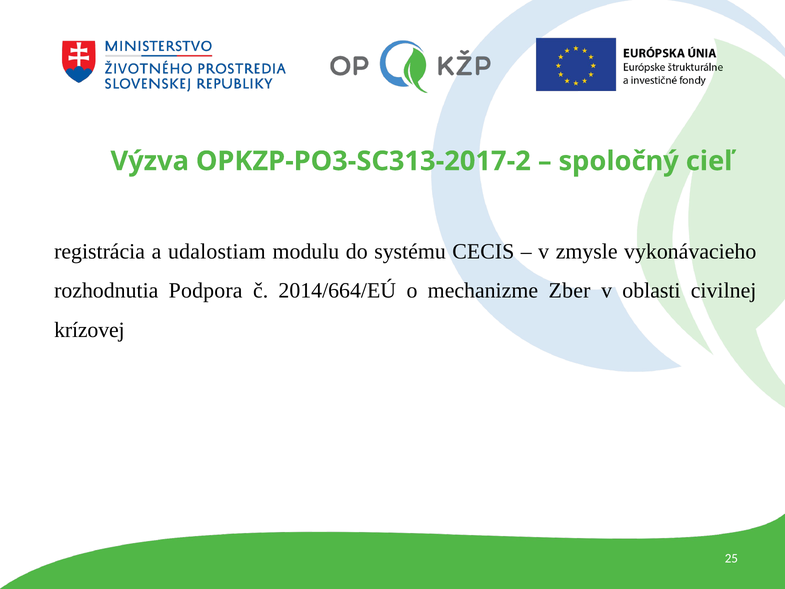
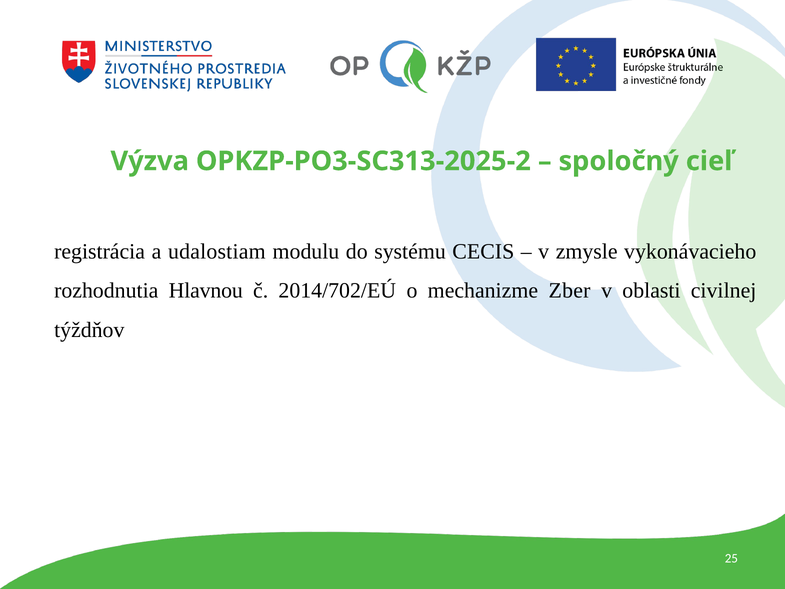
OPKZP-PO3-SC313-2017-2: OPKZP-PO3-SC313-2017-2 -> OPKZP-PO3-SC313-2025-2 (363, 161)
Podpora: Podpora -> Hlavnou (206, 291)
2014/664/EÚ: 2014/664/EÚ -> 2014/702/EÚ (337, 291)
krízovej: krízovej -> týždňov (89, 330)
